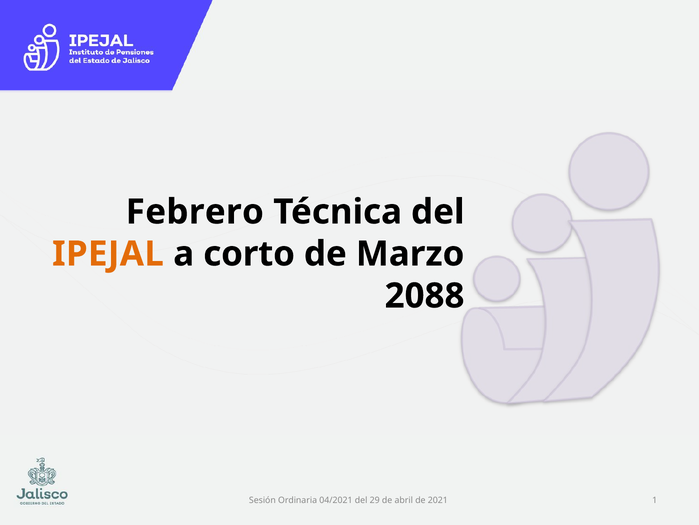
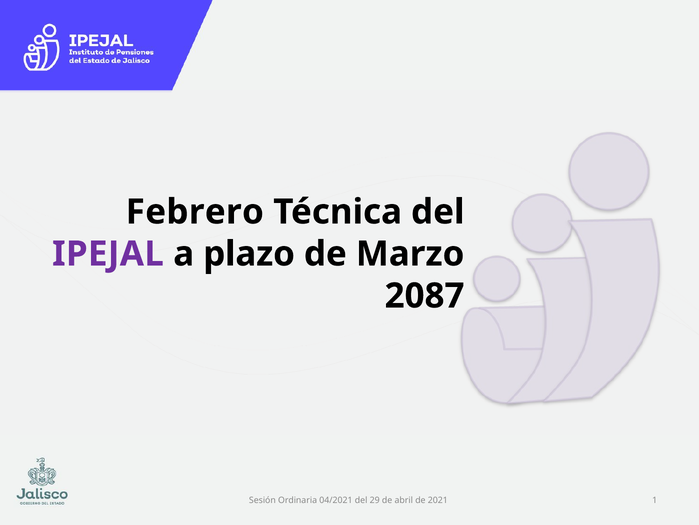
IPEJAL colour: orange -> purple (108, 254)
corto: corto -> plazo (249, 254)
2088: 2088 -> 2087 (425, 296)
